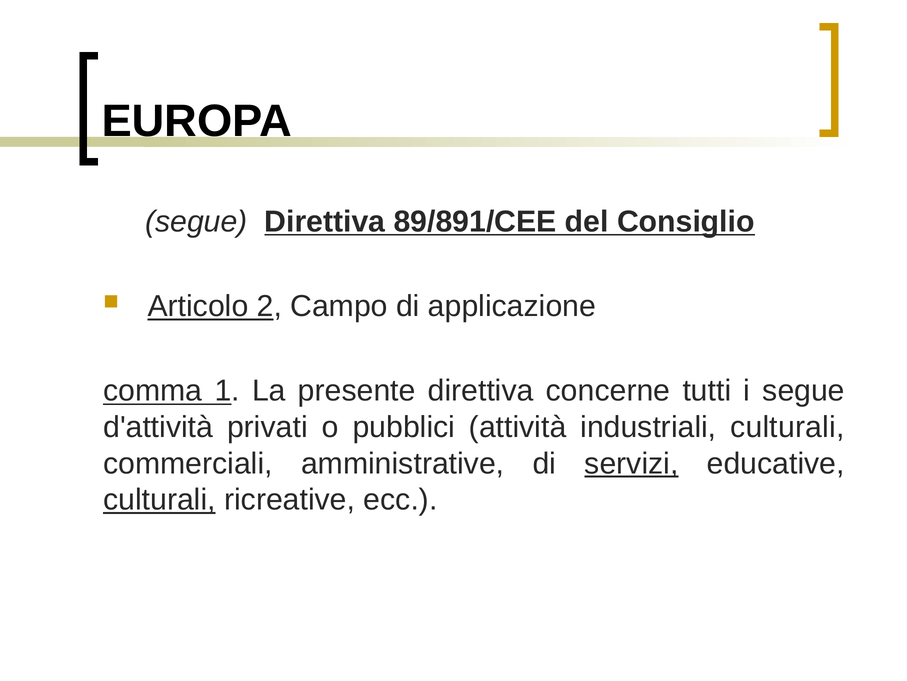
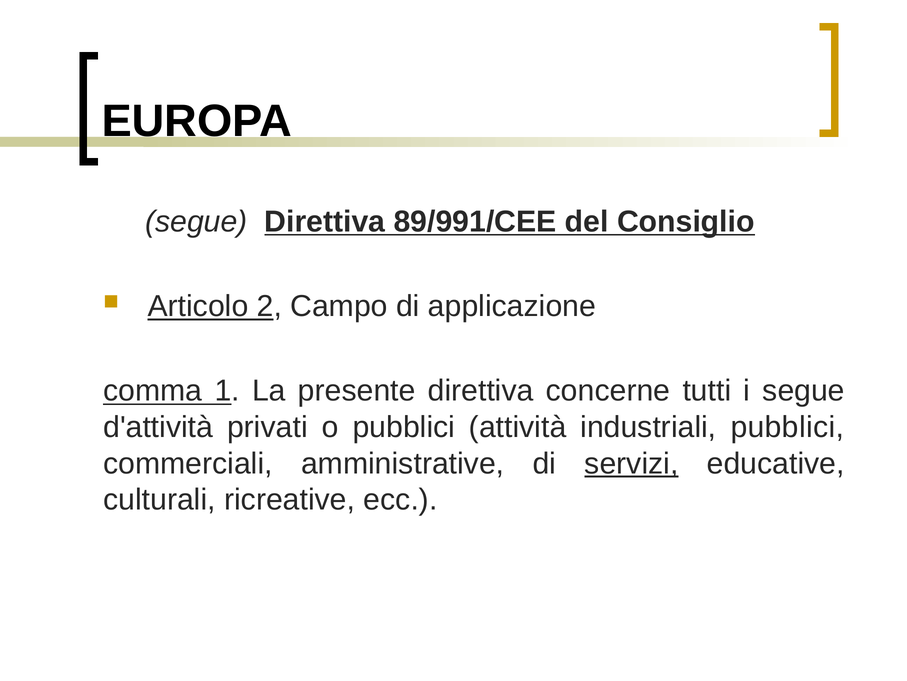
89/891/CEE: 89/891/CEE -> 89/991/CEE (475, 221)
industriali culturali: culturali -> pubblici (787, 427)
culturali underline: present -> none (159, 499)
